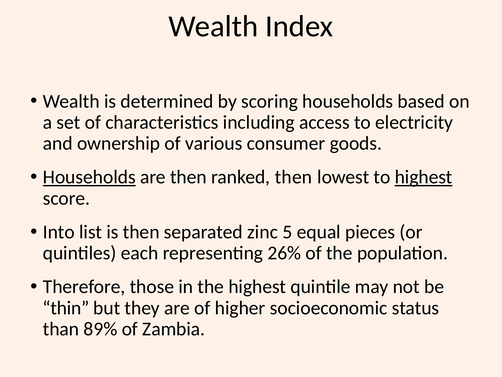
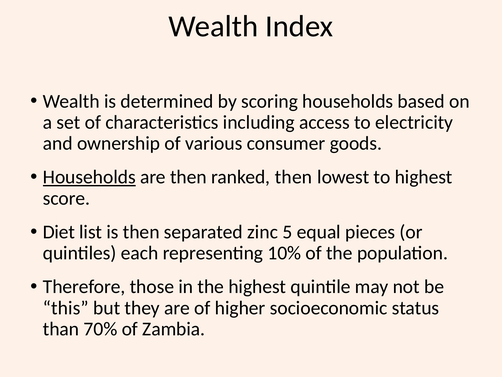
highest underline: present -> none (424, 177)
Into: Into -> Diet (59, 232)
26%: 26% -> 10% (284, 253)
thin: thin -> this (66, 308)
89%: 89% -> 70% (100, 329)
